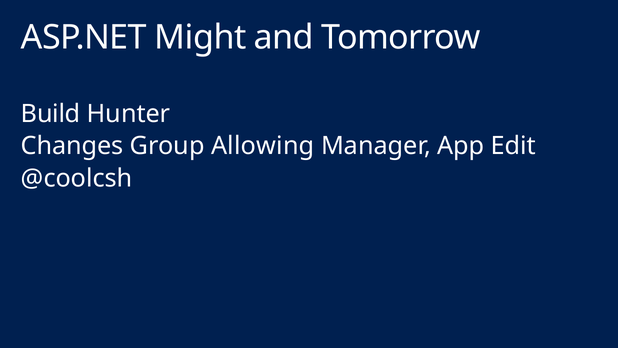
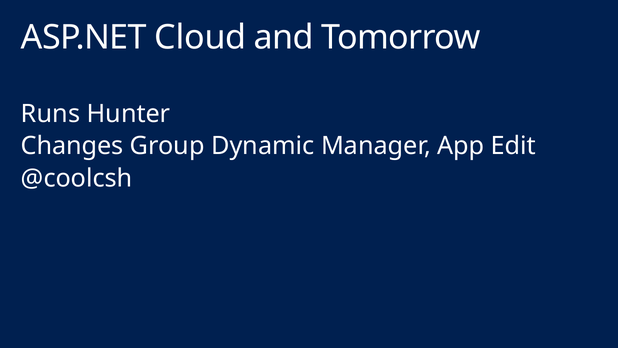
Might: Might -> Cloud (200, 37)
Build: Build -> Runs (51, 114)
Allowing: Allowing -> Dynamic (263, 146)
